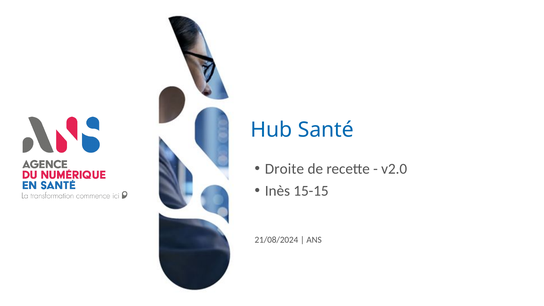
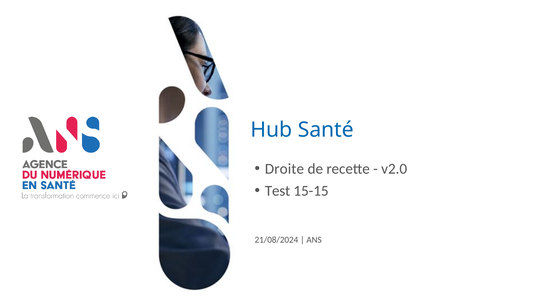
Inès: Inès -> Test (278, 191)
